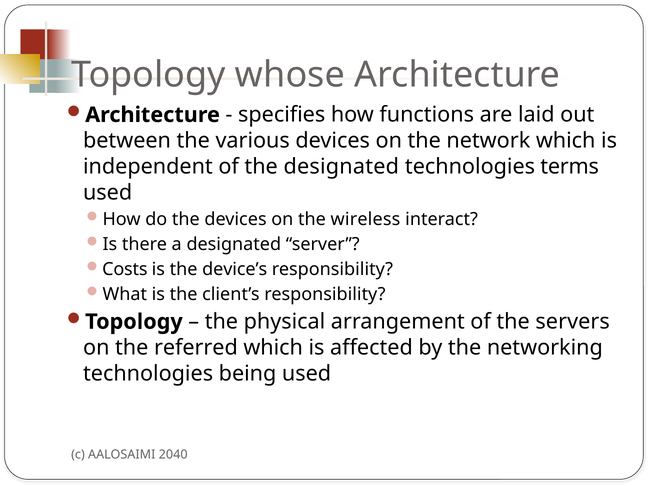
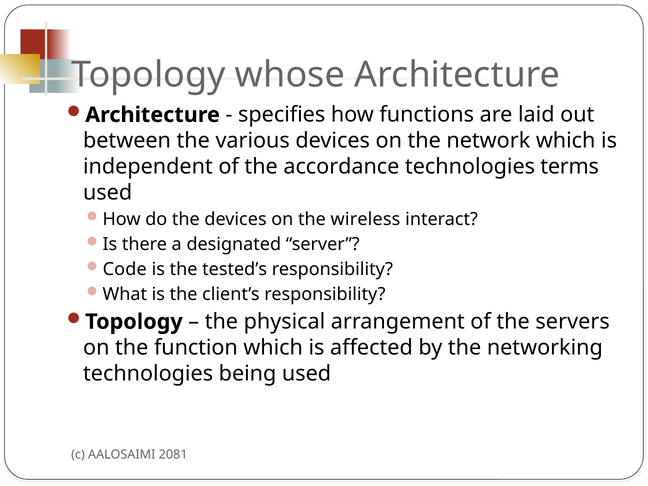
the designated: designated -> accordance (341, 167)
Costs: Costs -> Code (125, 269)
device’s: device’s -> tested’s (235, 269)
referred: referred -> function (196, 348)
2040: 2040 -> 2081 (173, 454)
